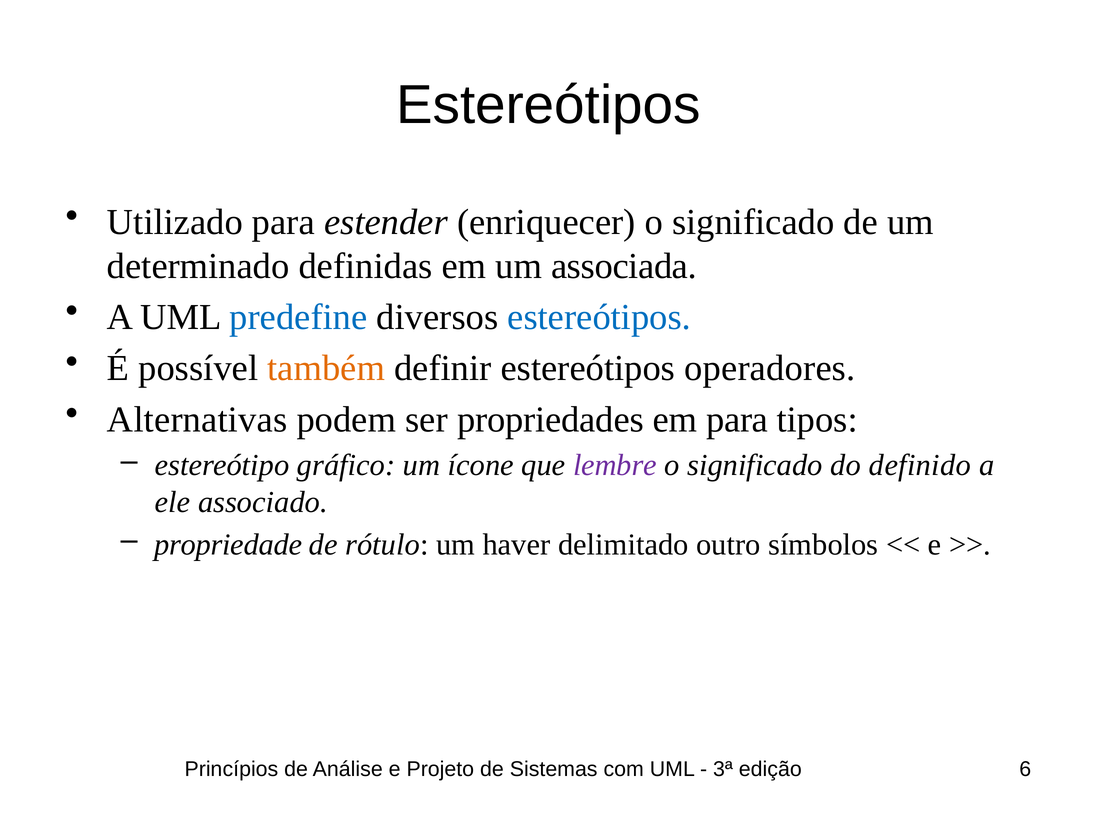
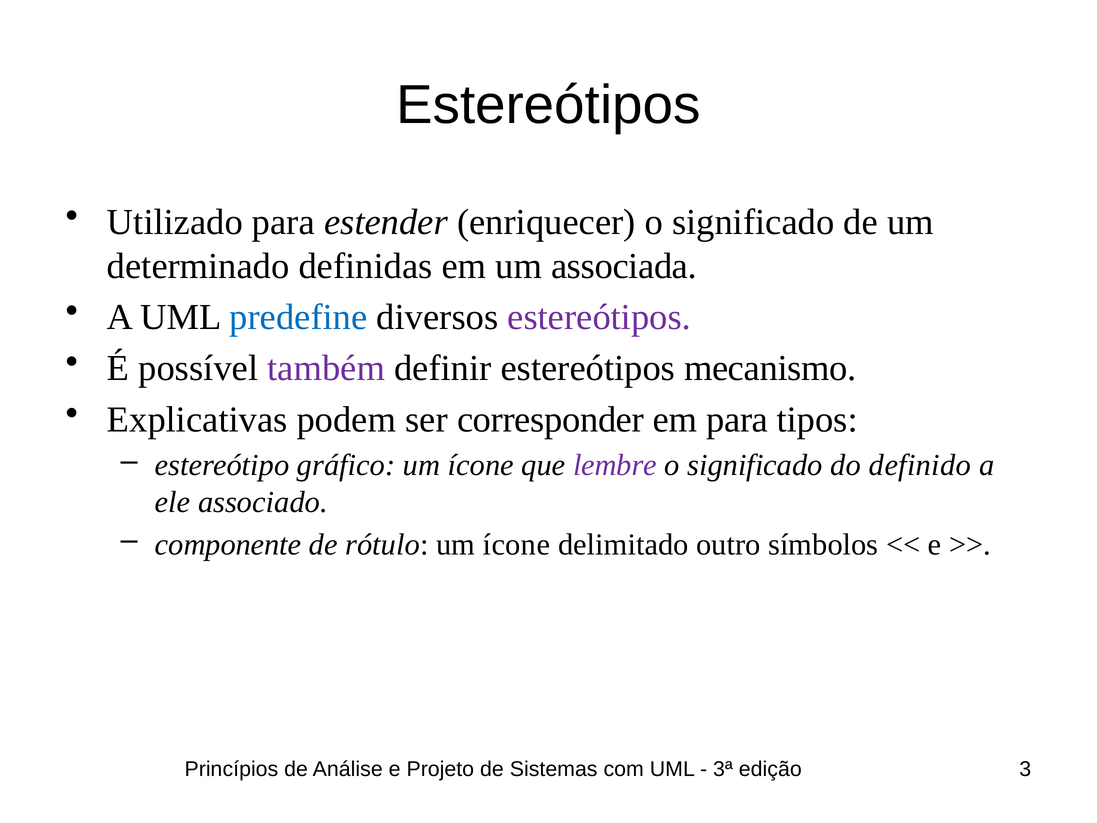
estereótipos colour: blue -> purple (599, 317)
também colour: orange -> purple (326, 368)
operadores: operadores -> mecanismo (770, 368)
Alternativas: Alternativas -> Explicativas (197, 419)
propriedades: propriedades -> corresponder (551, 419)
propriedade: propriedade -> componente (228, 545)
rótulo um haver: haver -> ícone (516, 545)
6: 6 -> 3 (1025, 769)
